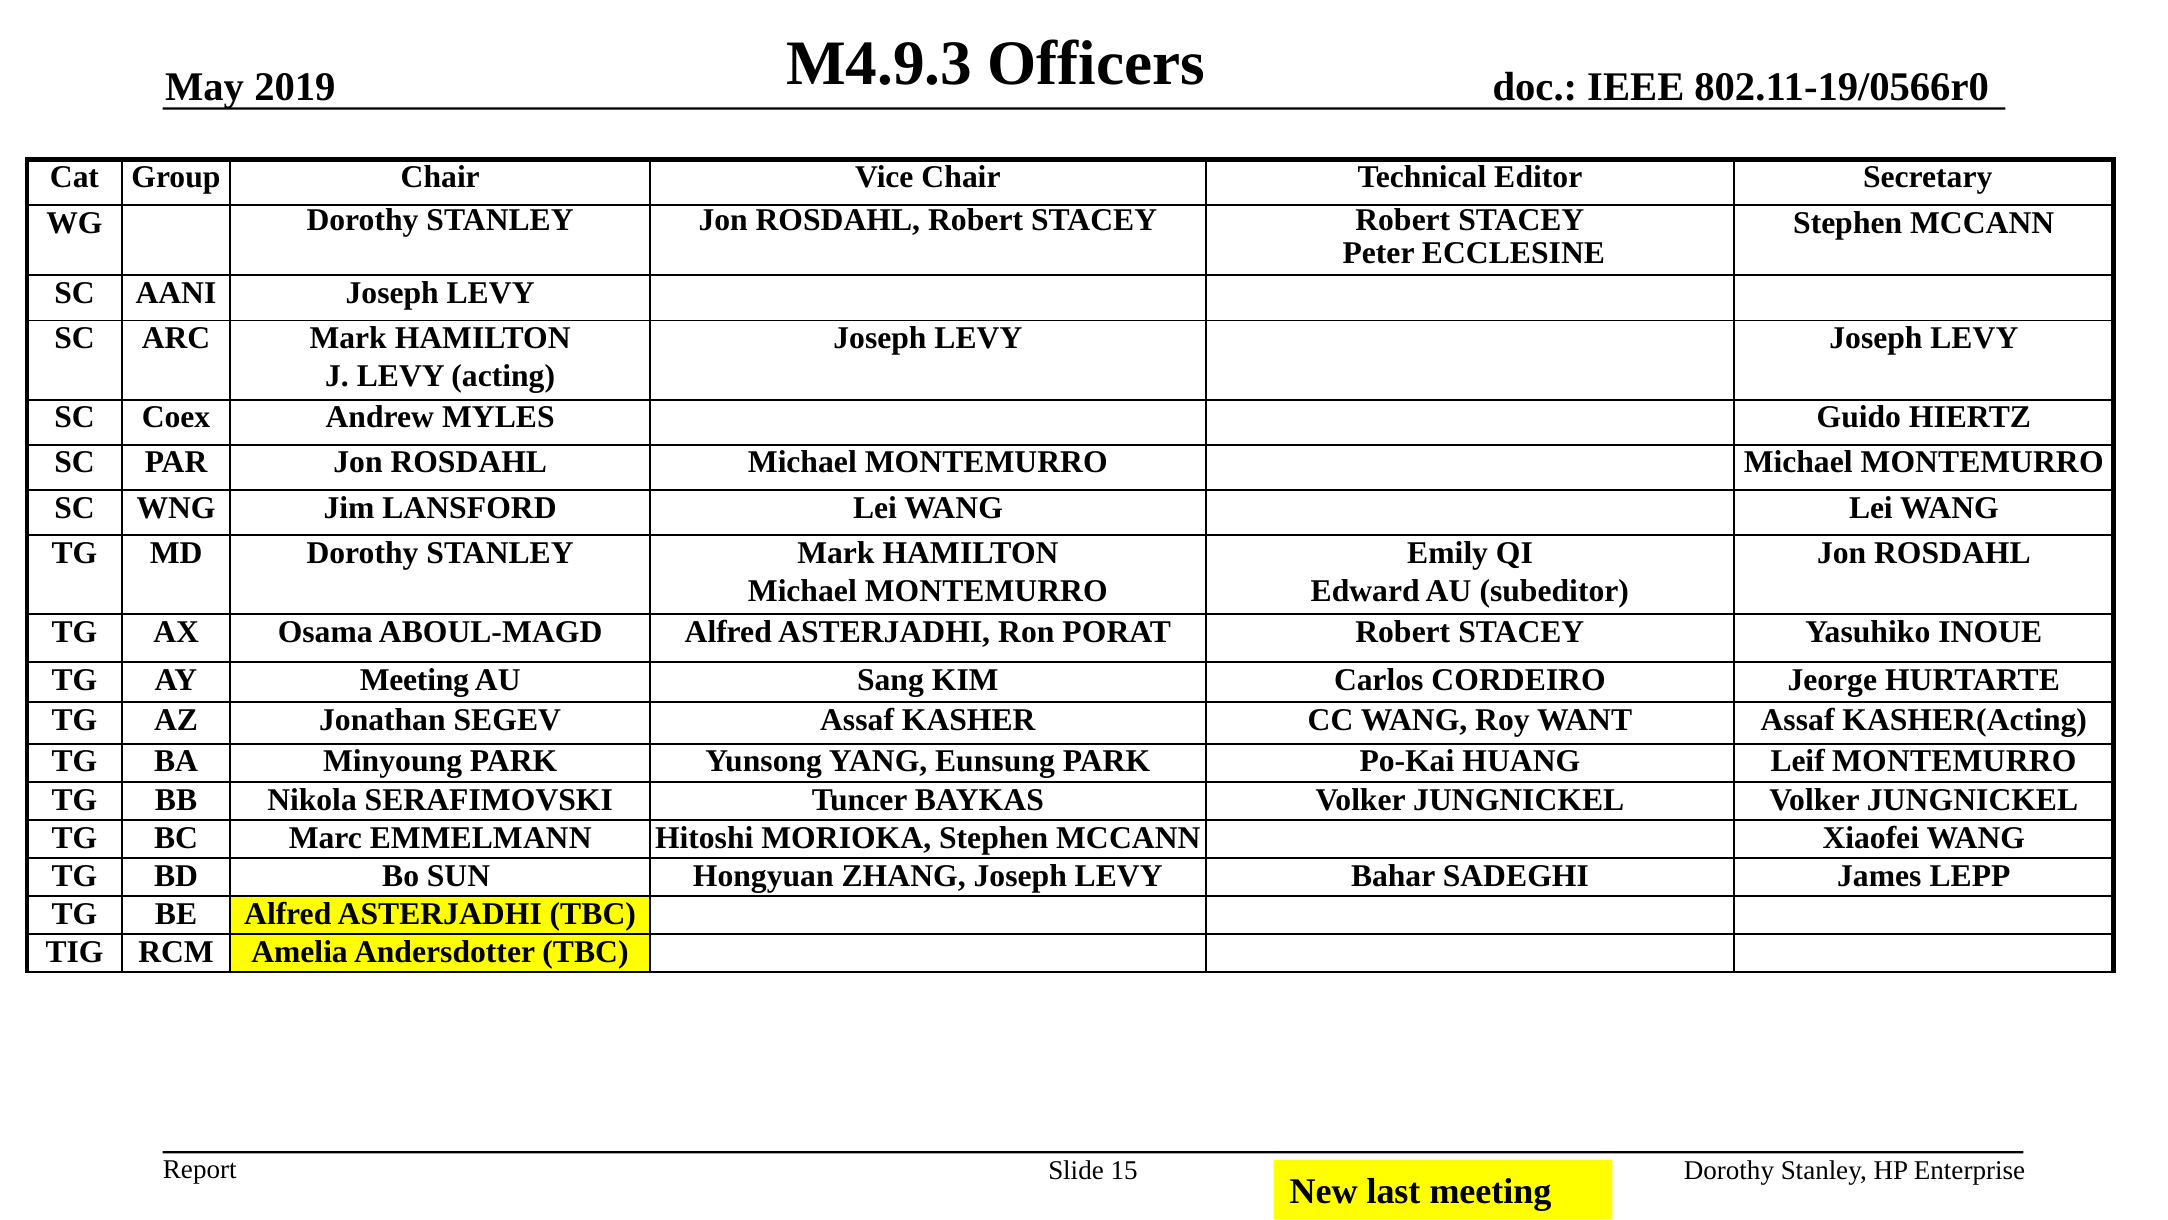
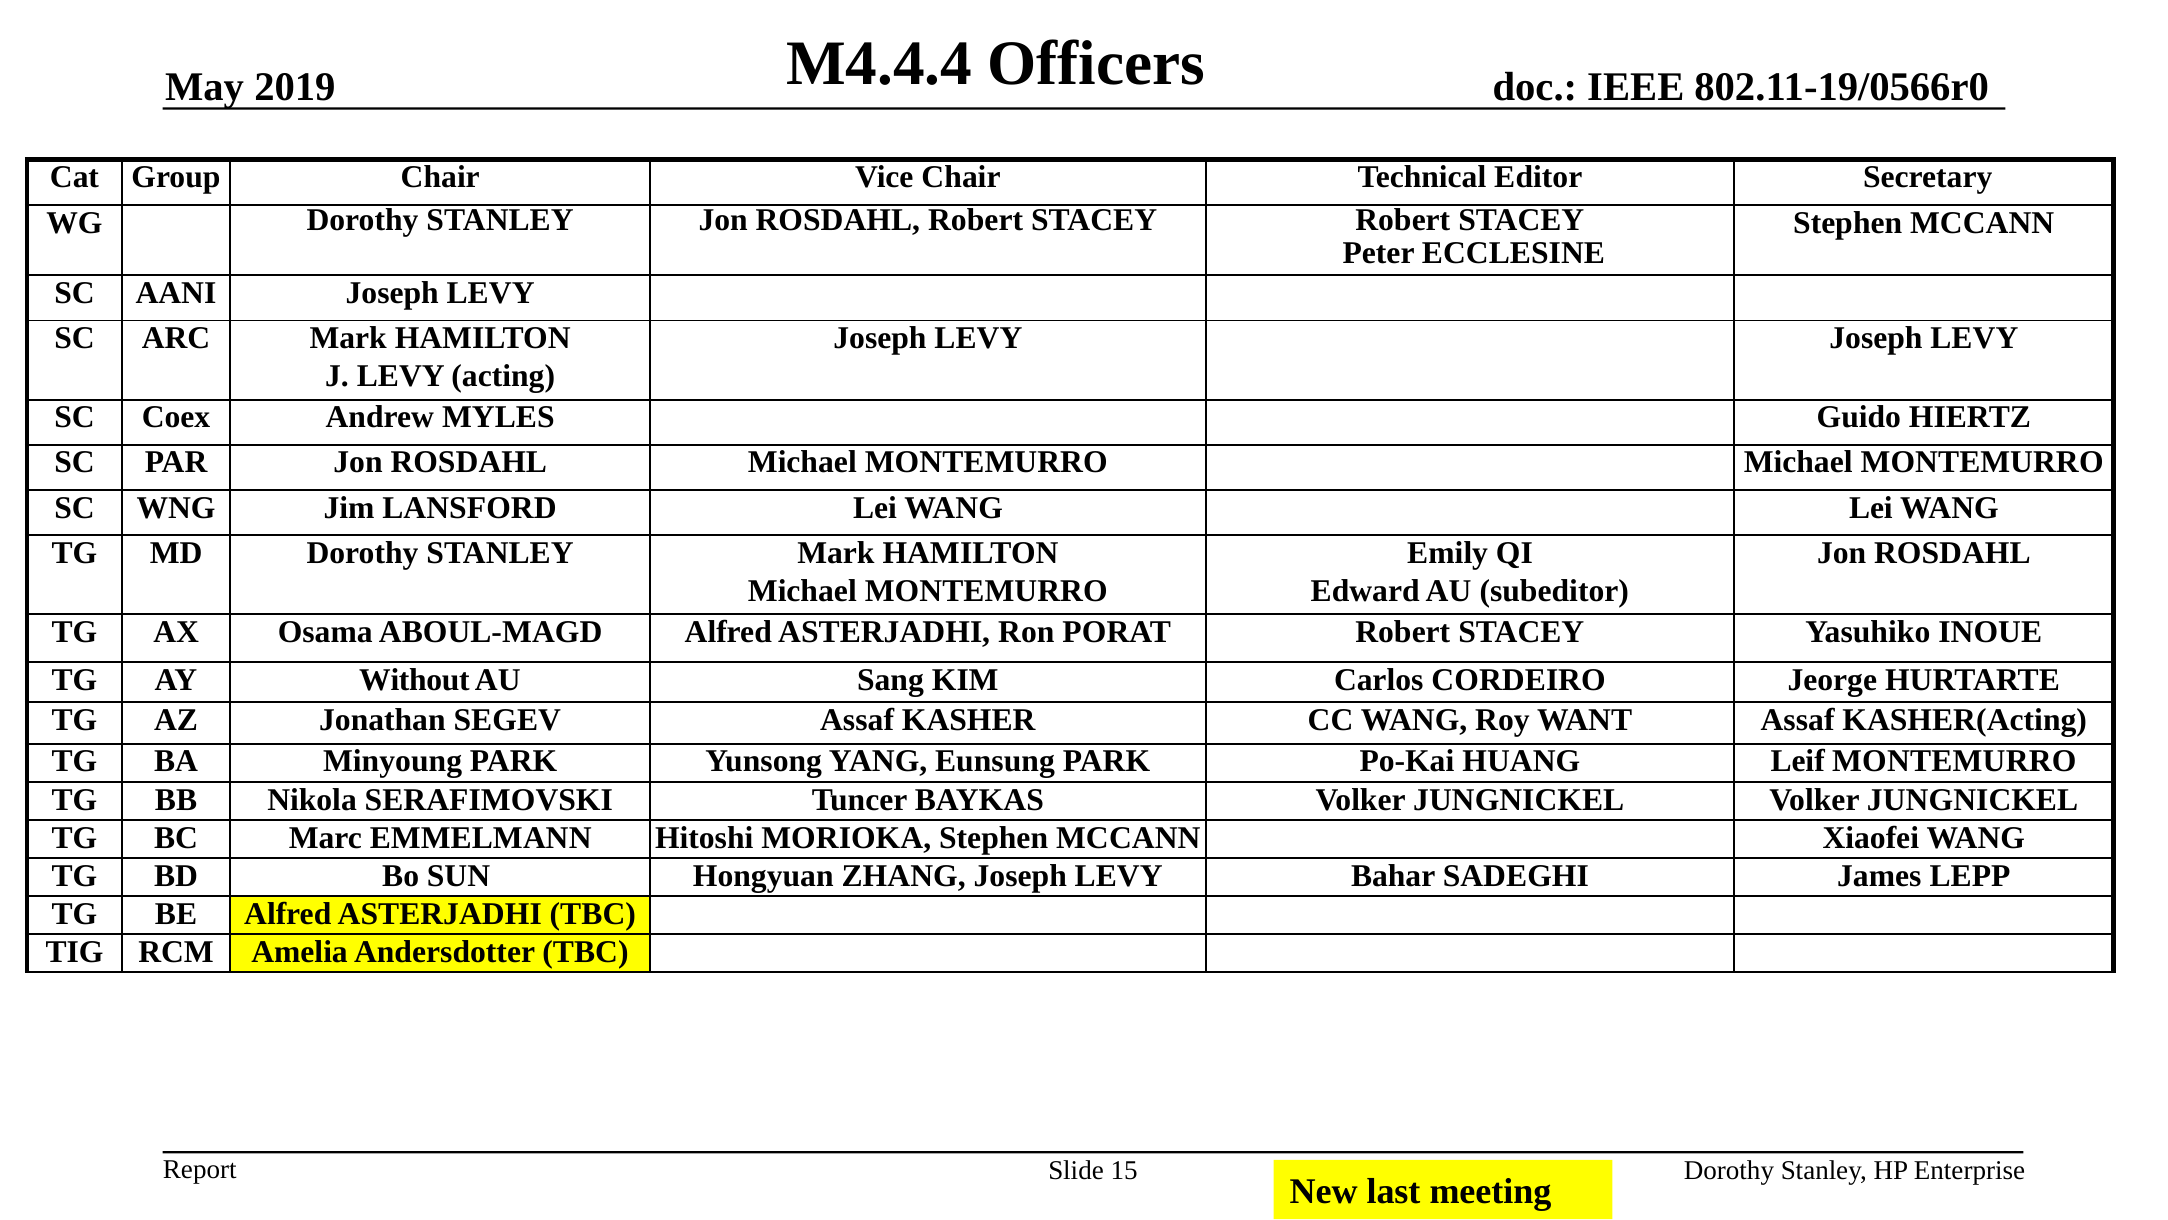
M4.9.3: M4.9.3 -> M4.4.4 (879, 64)
AY Meeting: Meeting -> Without (414, 680)
